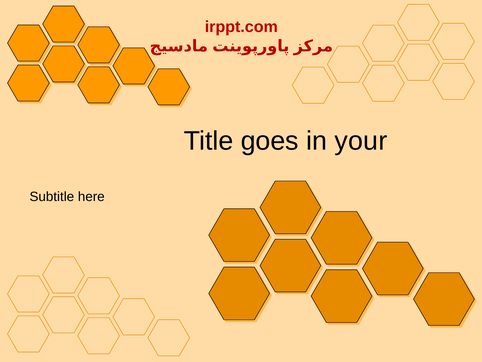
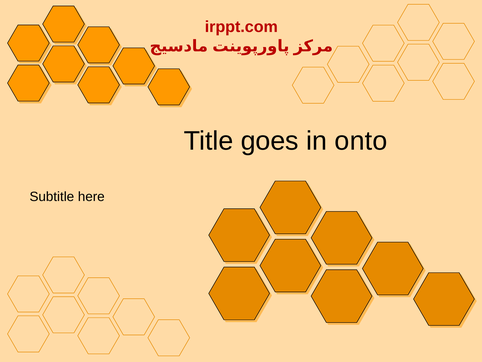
your: your -> onto (361, 141)
